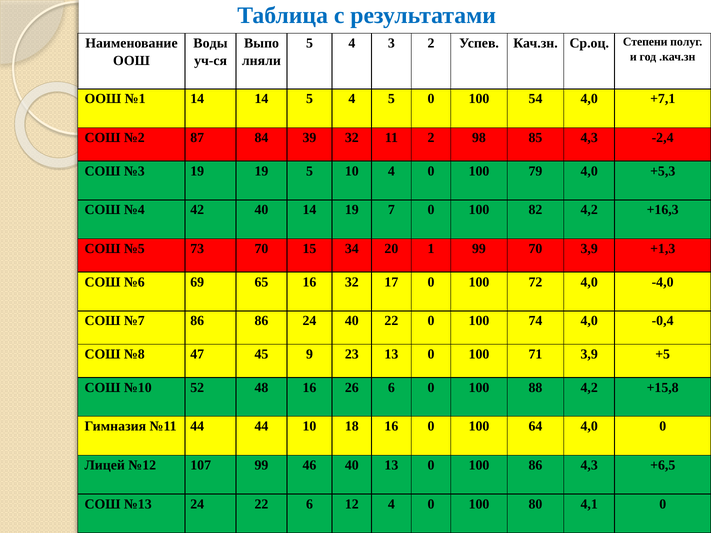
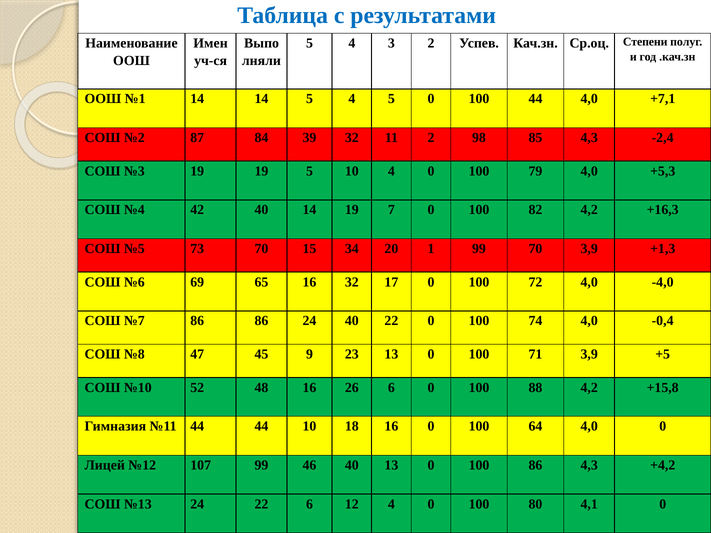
Воды: Воды -> Имен (211, 43)
100 54: 54 -> 44 (536, 99)
+6,5: +6,5 -> +4,2 (663, 465)
